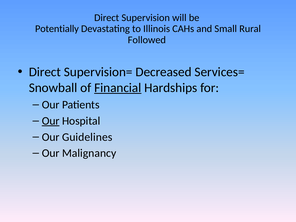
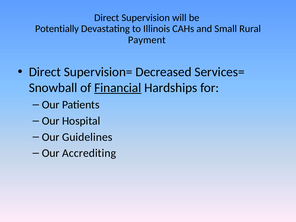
Followed: Followed -> Payment (147, 40)
Our underline: present -> none (51, 121)
Malignancy: Malignancy -> Accrediting (89, 153)
